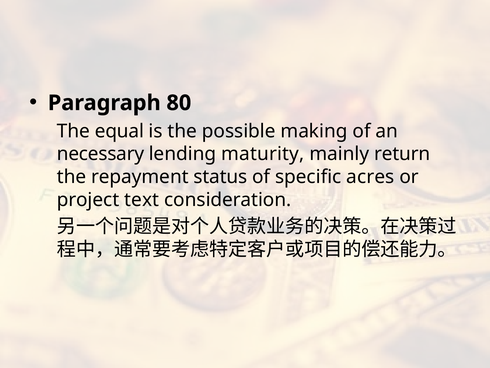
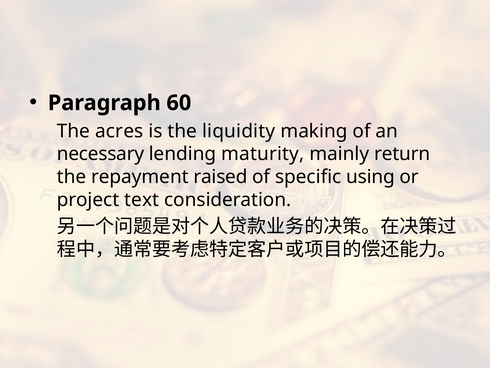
80: 80 -> 60 (179, 103)
equal: equal -> acres (119, 131)
possible: possible -> liquidity (239, 131)
status: status -> raised (220, 177)
acres: acres -> using (370, 177)
